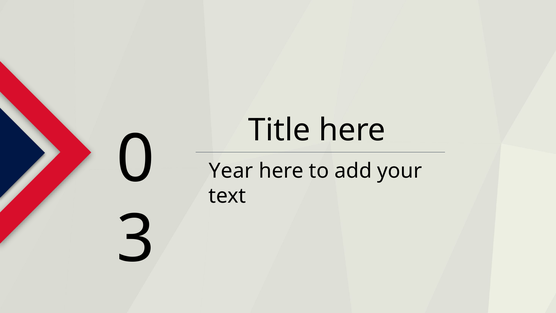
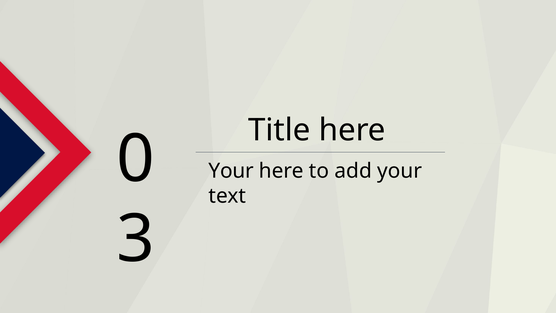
Year: Year -> Your (231, 171)
